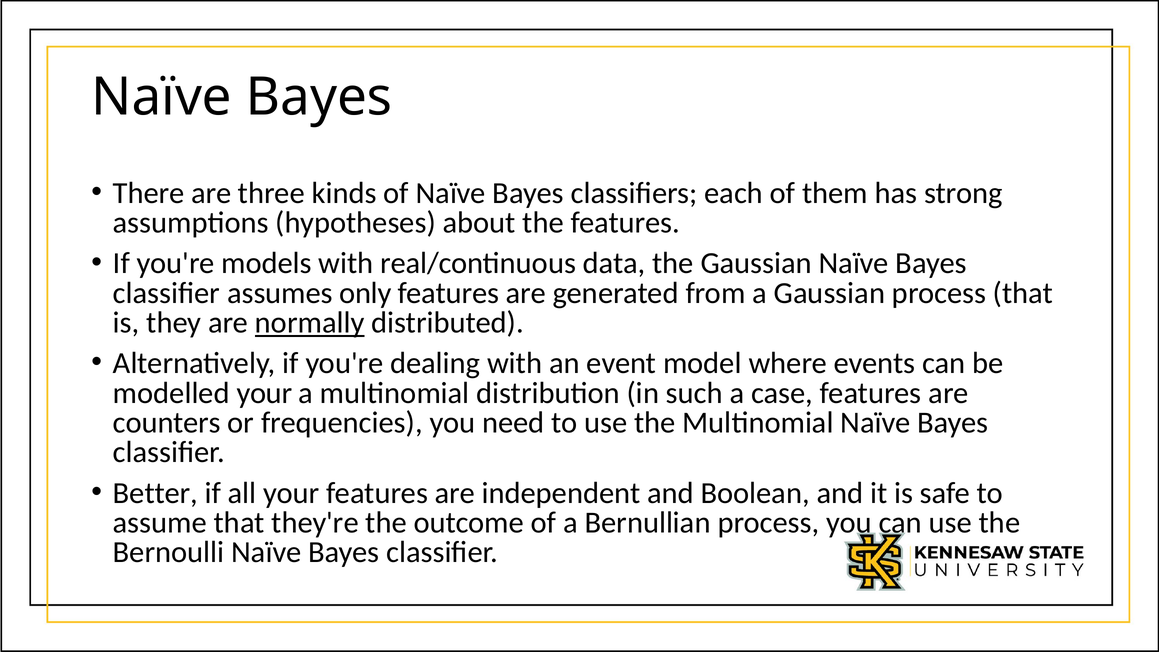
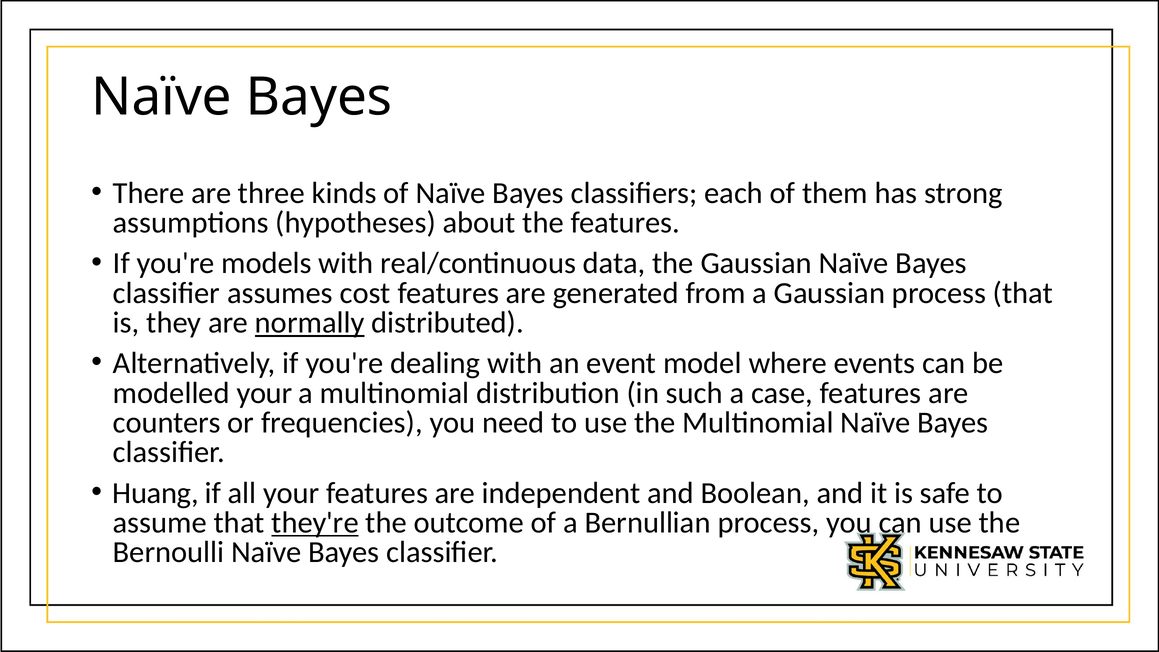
only: only -> cost (365, 293)
Better: Better -> Huang (156, 493)
they're underline: none -> present (315, 523)
